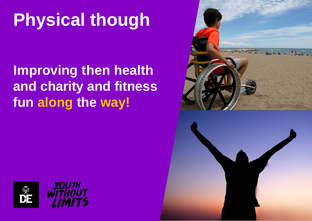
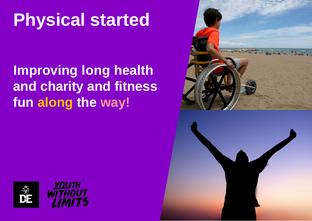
though: though -> started (120, 20)
then: then -> long (96, 70)
way colour: yellow -> pink (115, 102)
